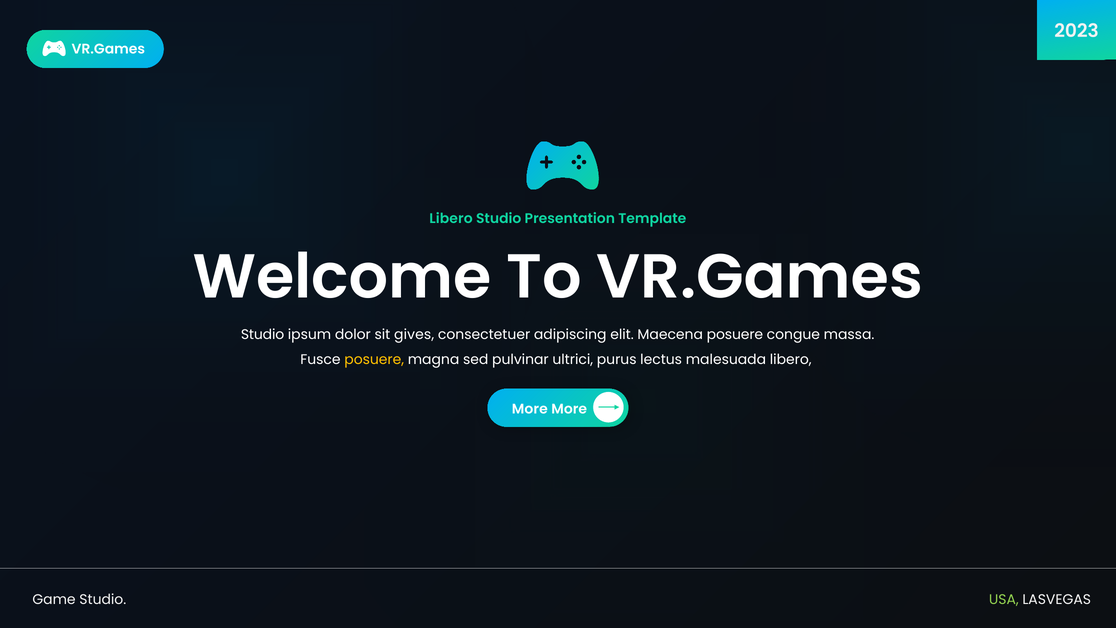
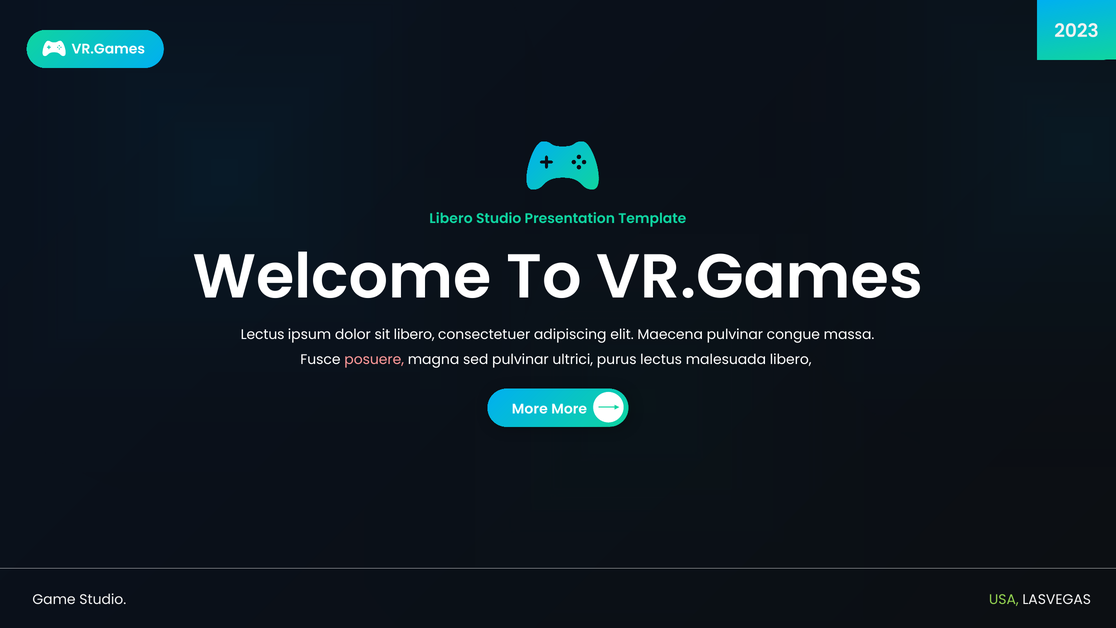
Studio: Studio -> Lectus (263, 334)
sit gives: gives -> libero (414, 334)
posuere: posuere -> pulvinar (735, 334)
posuere colour: yellow -> pink (374, 359)
